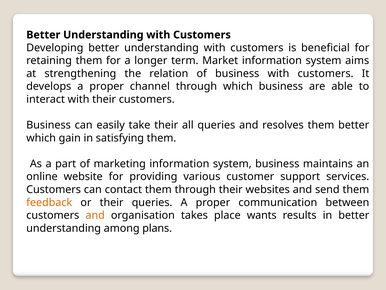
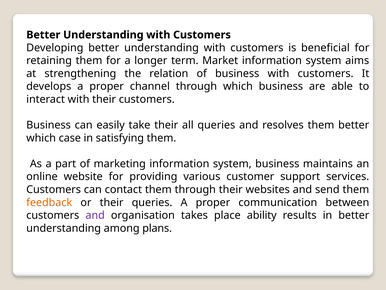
gain: gain -> case (70, 138)
and colour: orange -> purple (95, 215)
wants: wants -> ability (262, 215)
